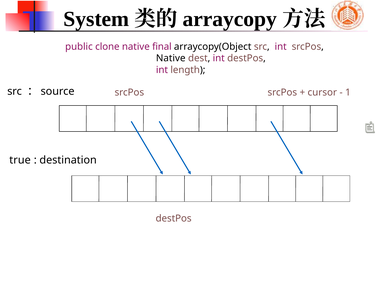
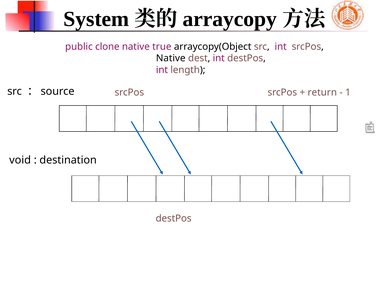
final: final -> true (162, 47)
cursor: cursor -> return (322, 92)
true: true -> void (20, 160)
